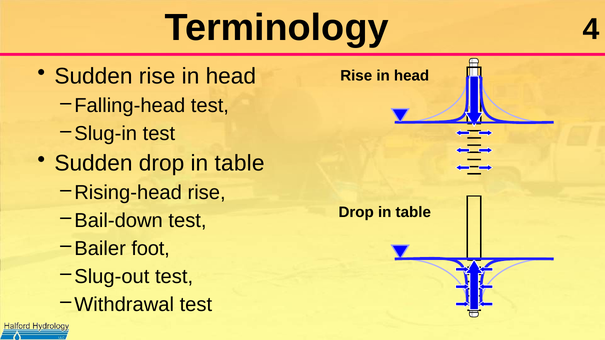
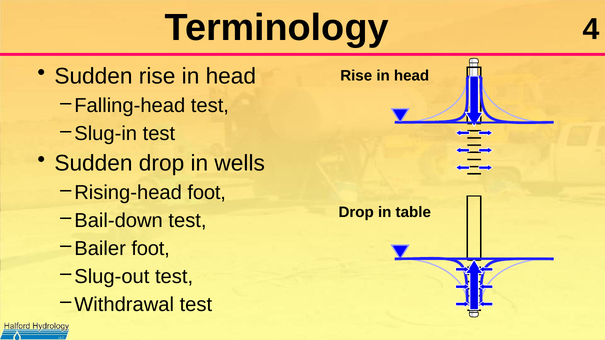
Sudden drop in table: table -> wells (240, 163)
Rising-head rise: rise -> foot (207, 193)
